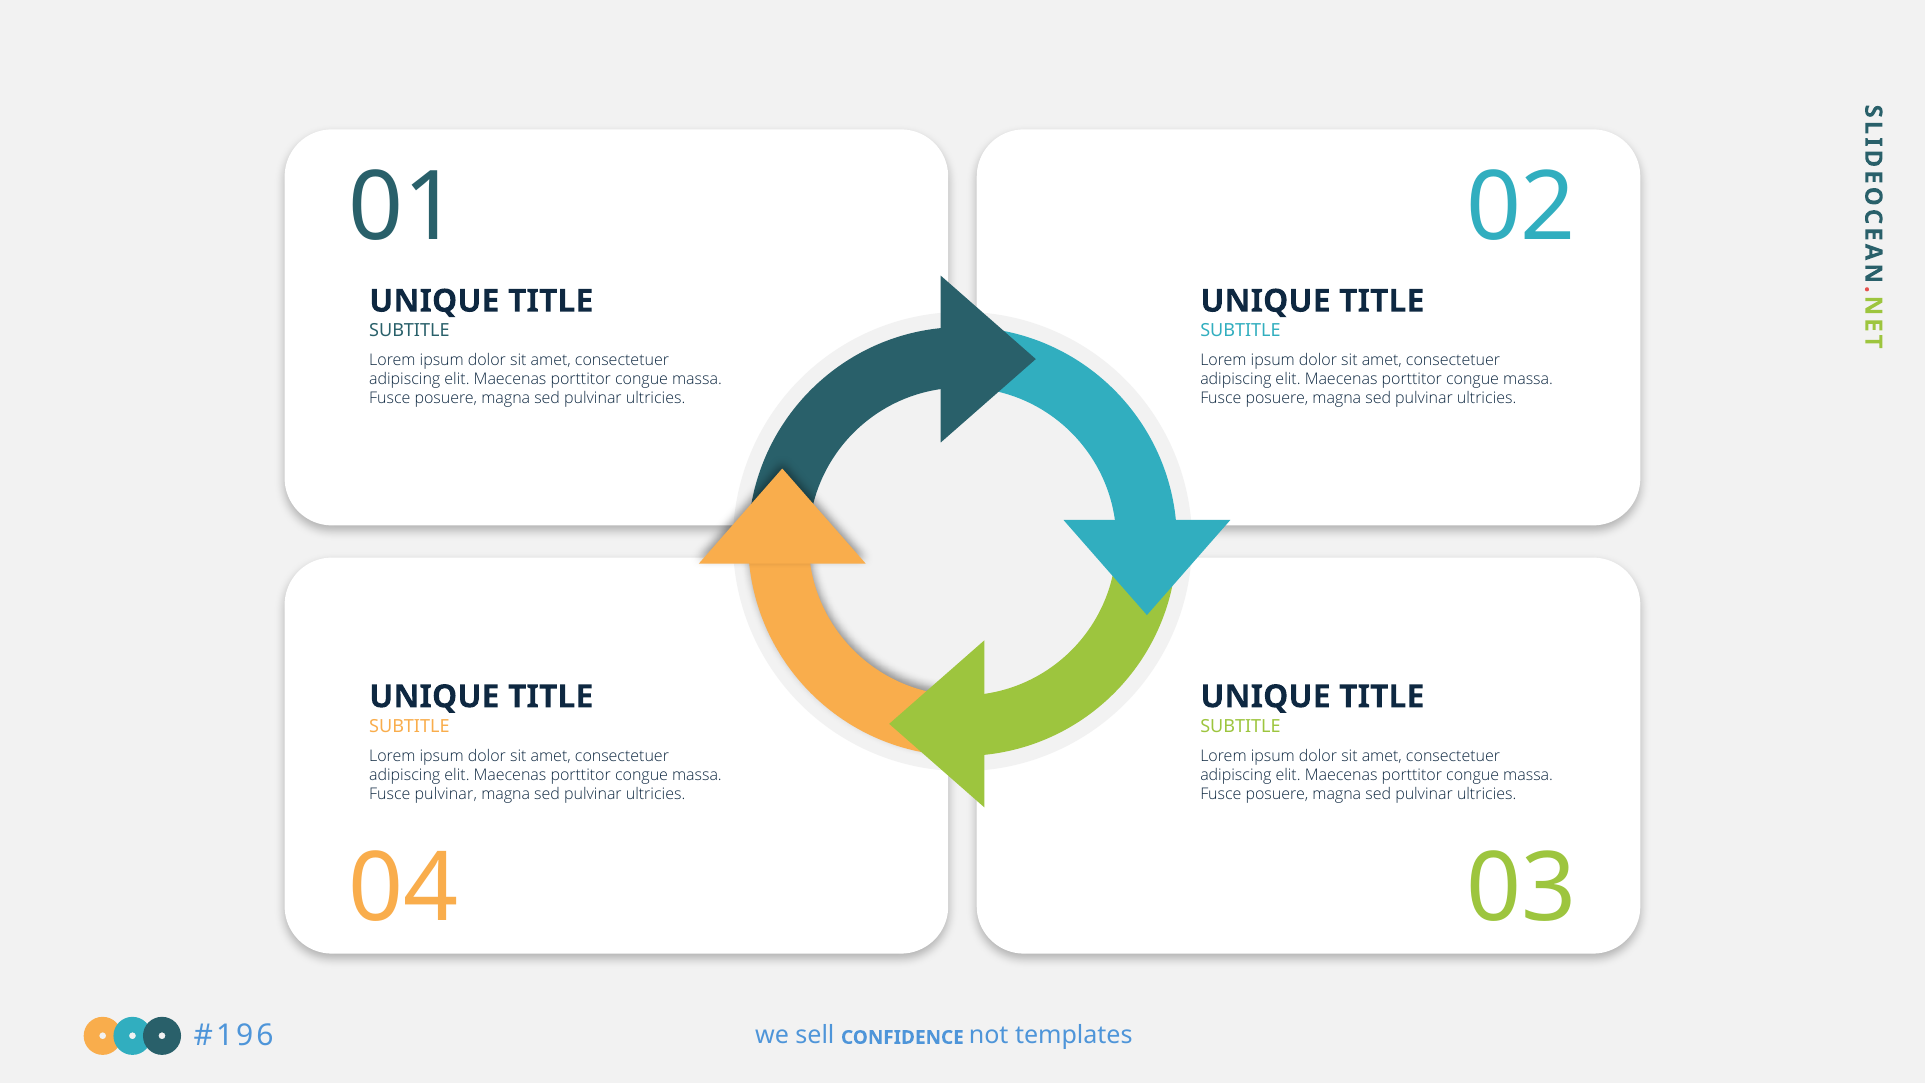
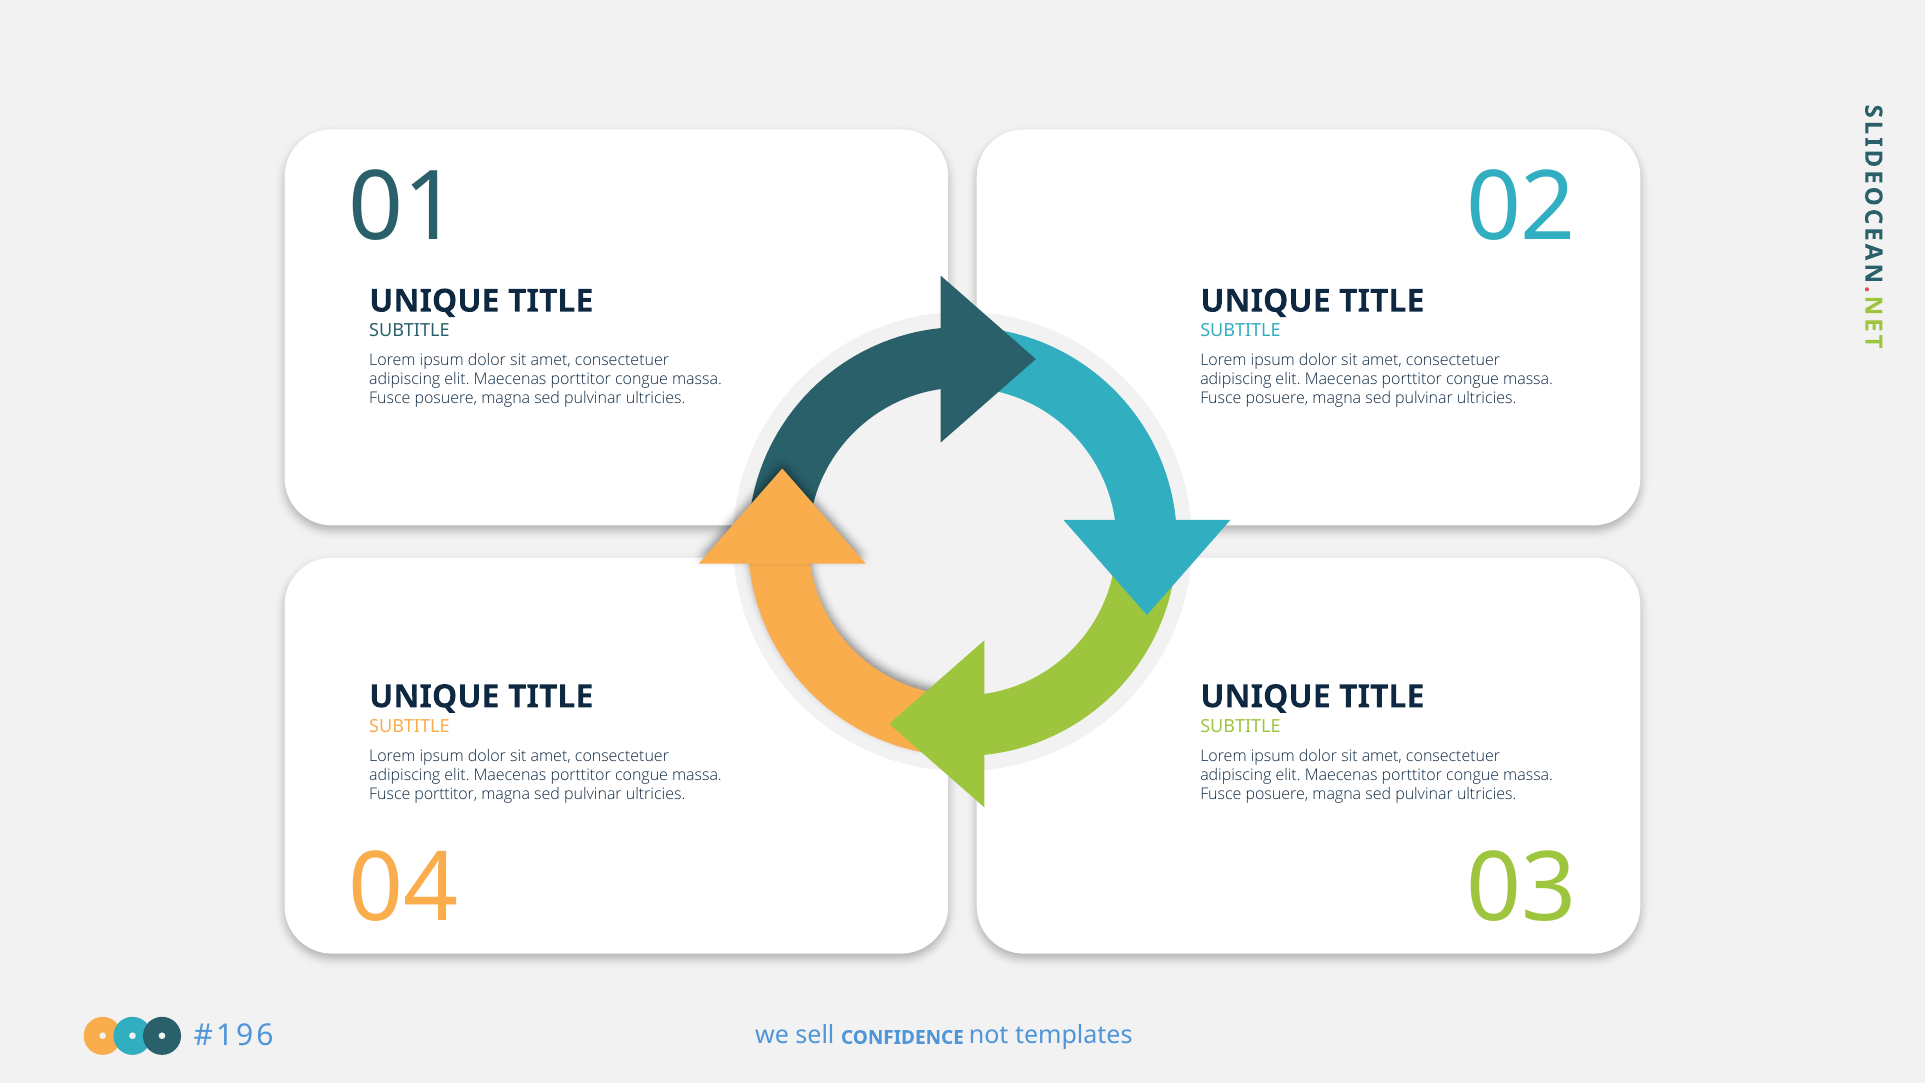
Fusce pulvinar: pulvinar -> porttitor (446, 794)
